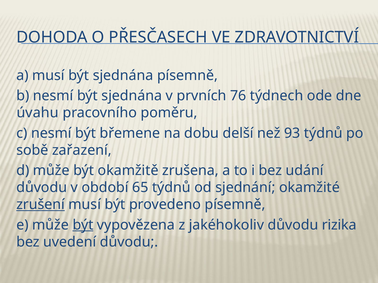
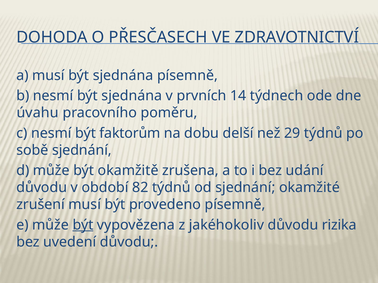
76: 76 -> 14 (238, 96)
břemene: břemene -> faktorům (130, 133)
93: 93 -> 29 (292, 133)
sobě zařazení: zařazení -> sjednání (82, 150)
65: 65 -> 82 (140, 188)
zrušení underline: present -> none (41, 205)
